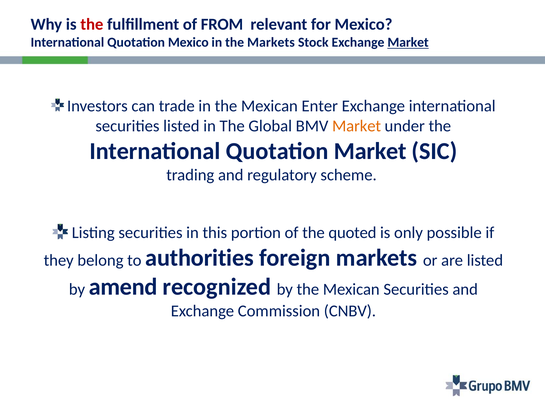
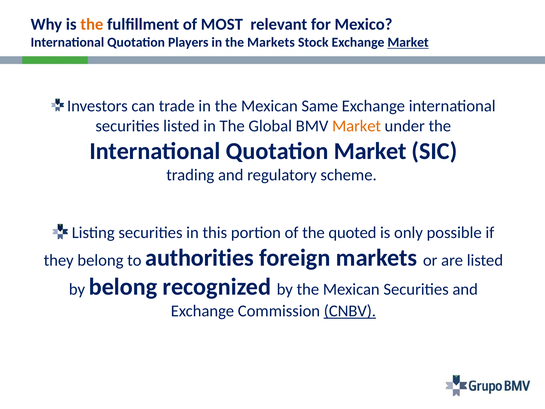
the colour: red -> orange (92, 24)
FROM: FROM -> MOST (222, 24)
Quotation Mexico: Mexico -> Players (188, 42)
Enter: Enter -> Same (320, 106)
by amend: amend -> belong (123, 287)
CNBV underline: none -> present (350, 311)
